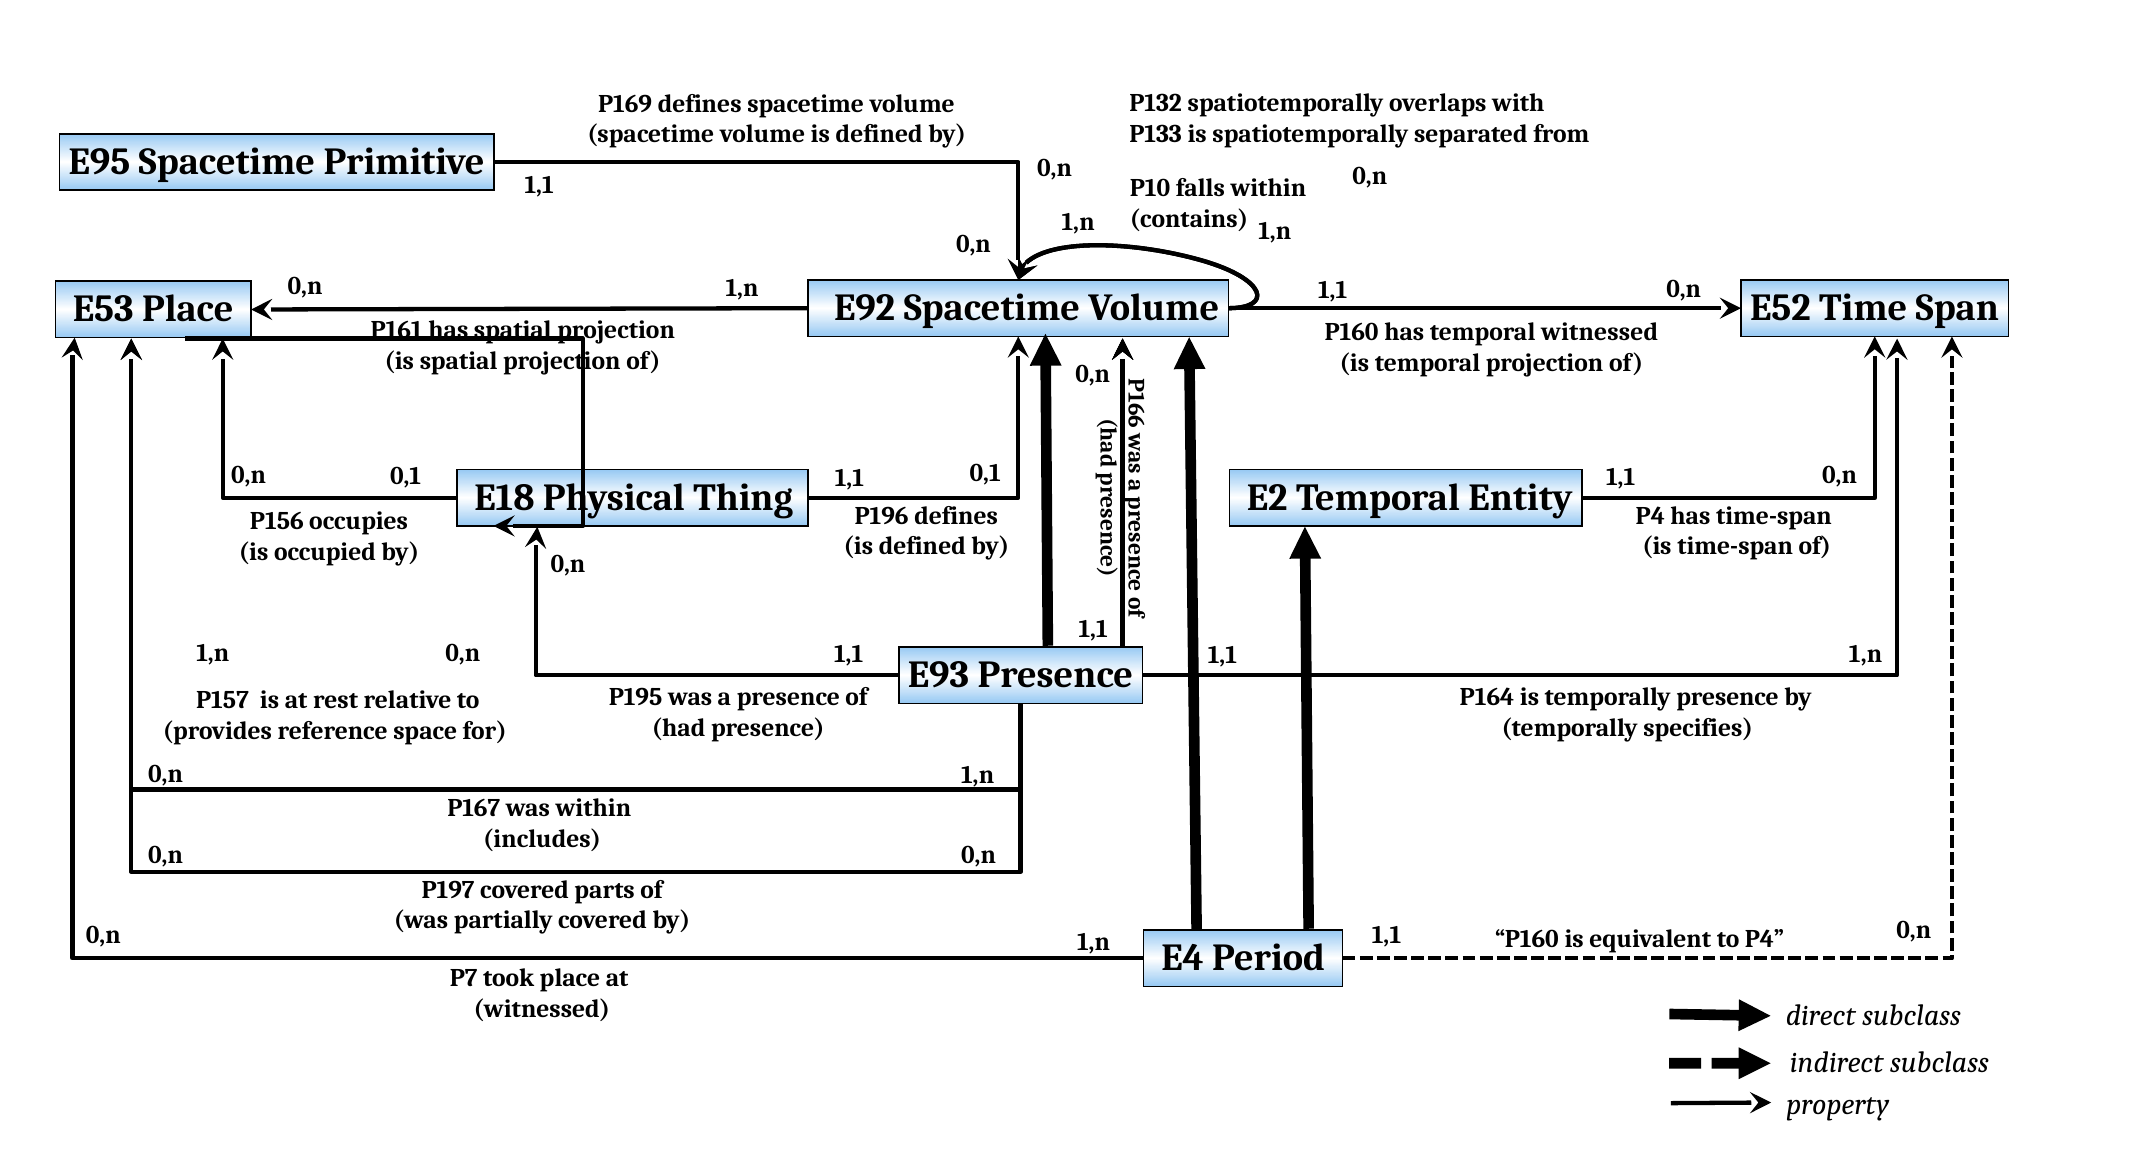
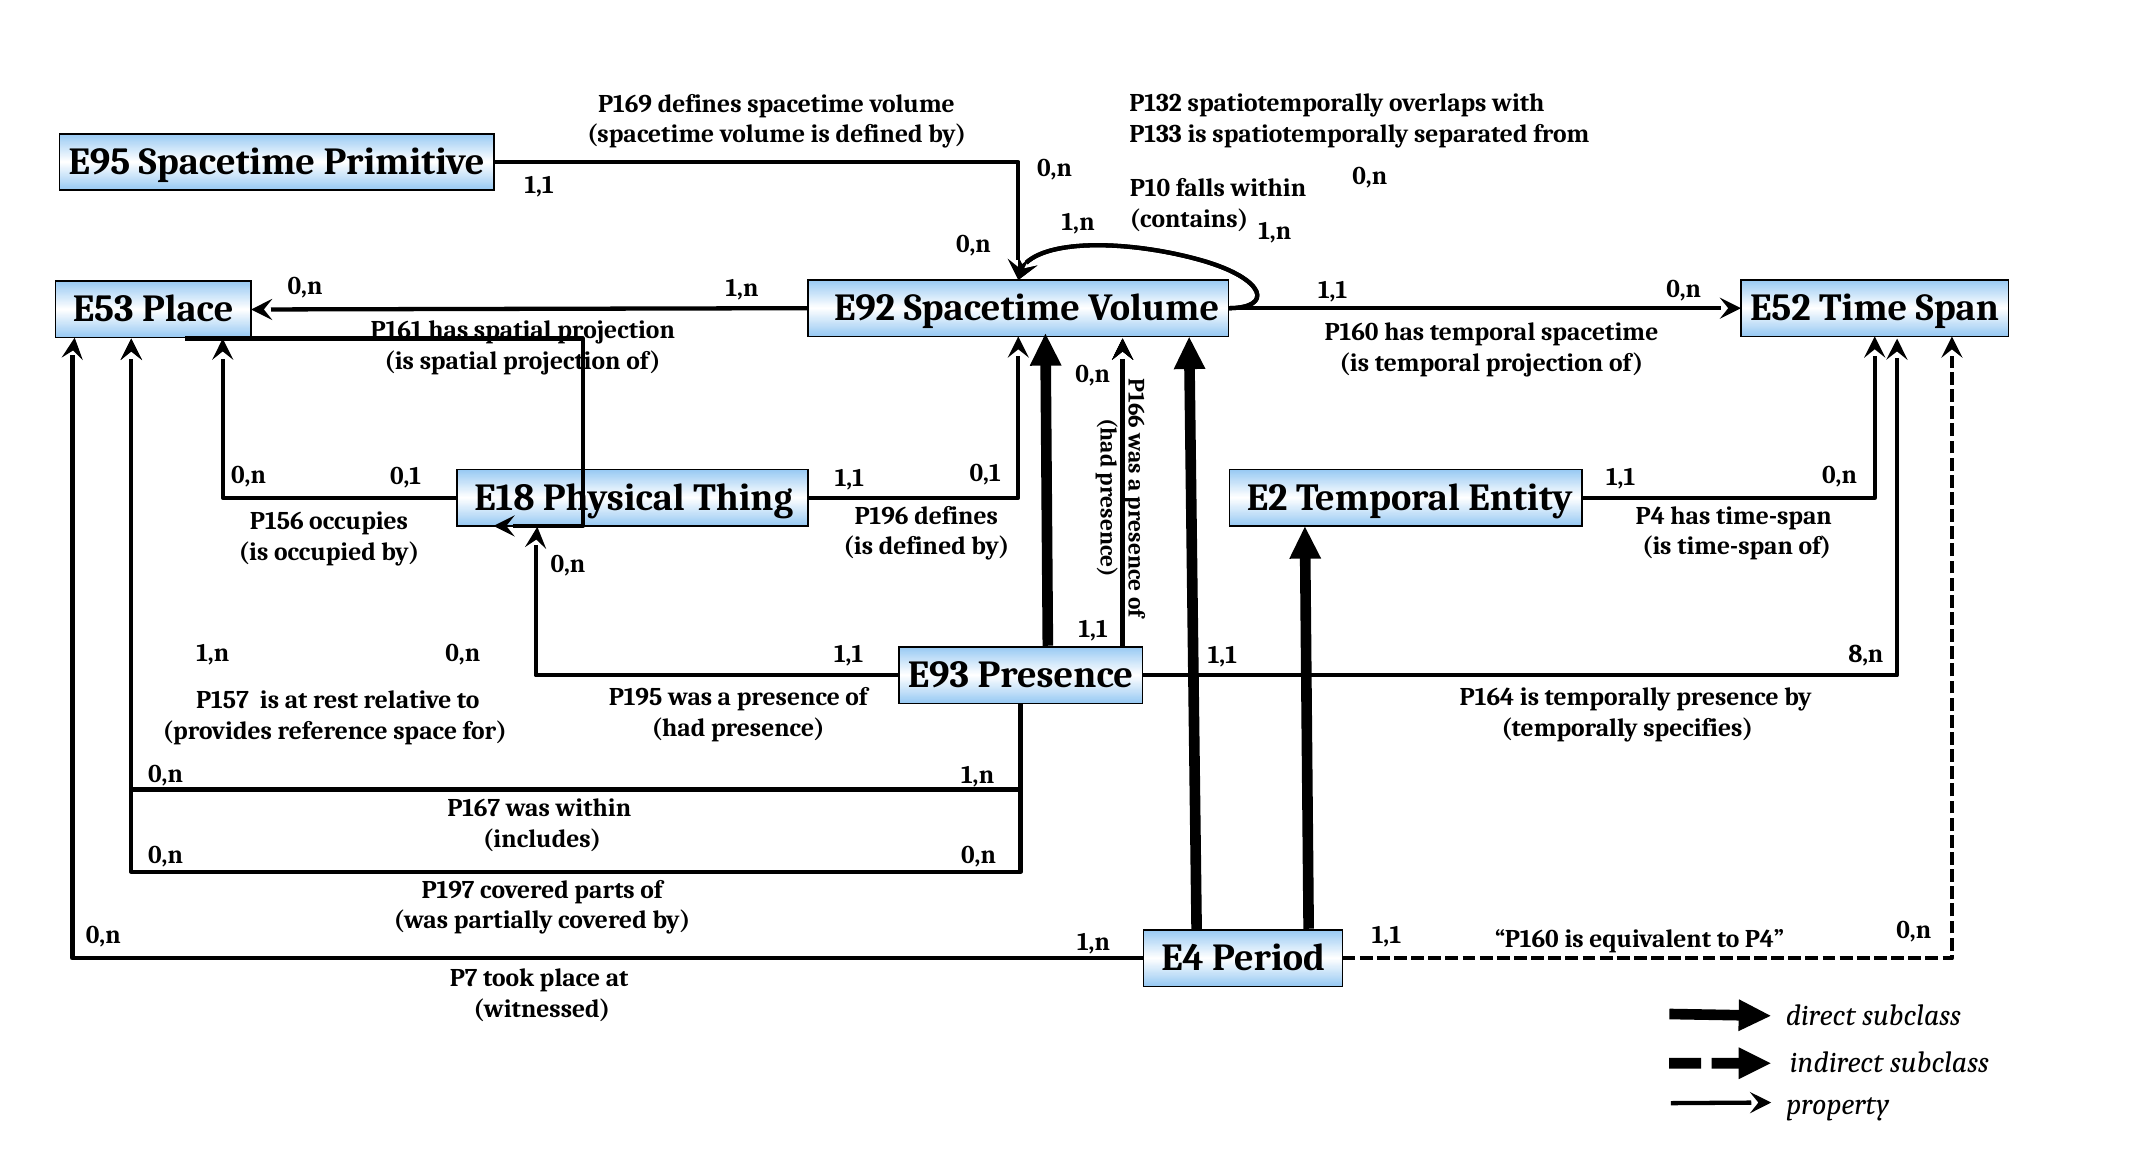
temporal witnessed: witnessed -> spacetime (1600, 332)
1,1 1,n: 1,n -> 8,n (1866, 654)
